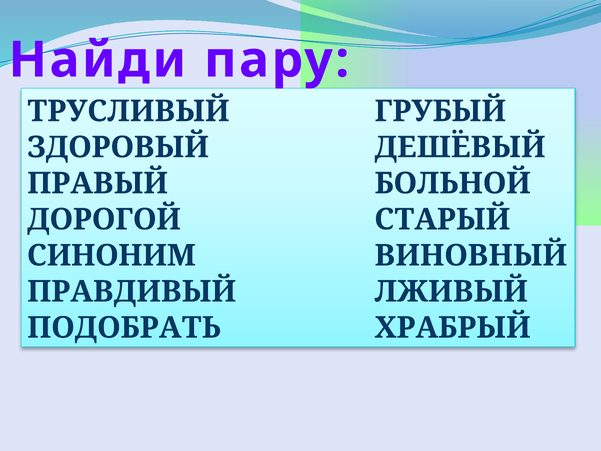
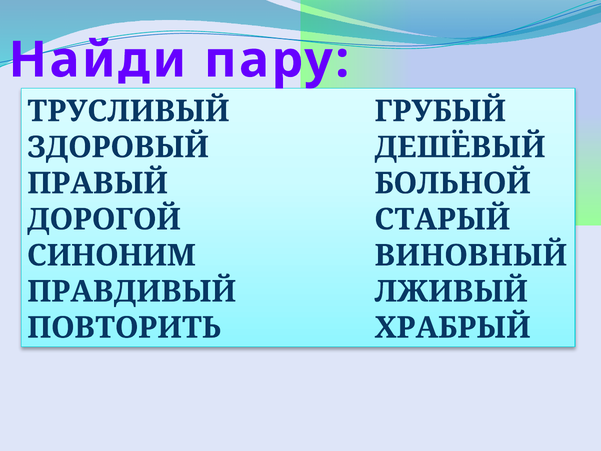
ПОДОБРАТЬ: ПОДОБРАТЬ -> ПОВТОРИТЬ (124, 328)
